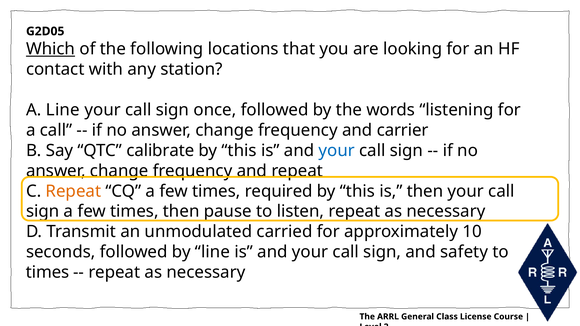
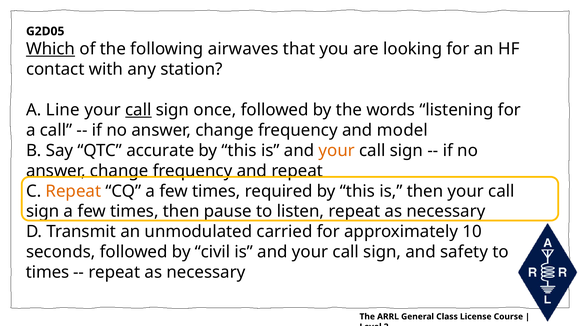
locations: locations -> airwaves (243, 49)
call underline: none -> present (138, 110)
carrier: carrier -> model (402, 130)
calibrate: calibrate -> accurate (160, 151)
your colour: blue -> orange (337, 151)
by line: line -> civil (213, 252)
